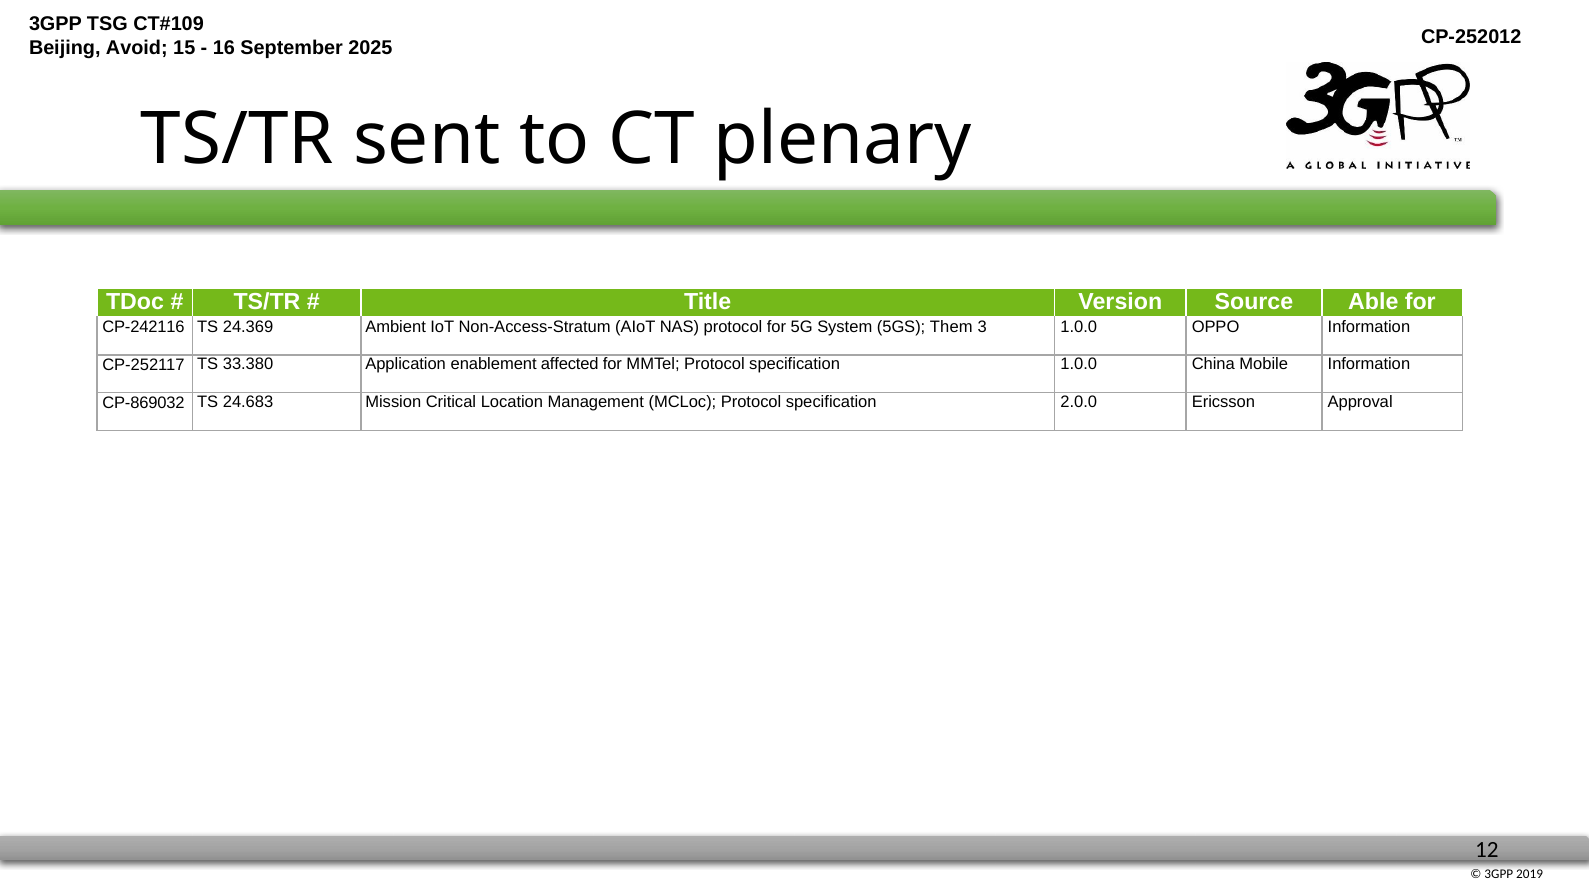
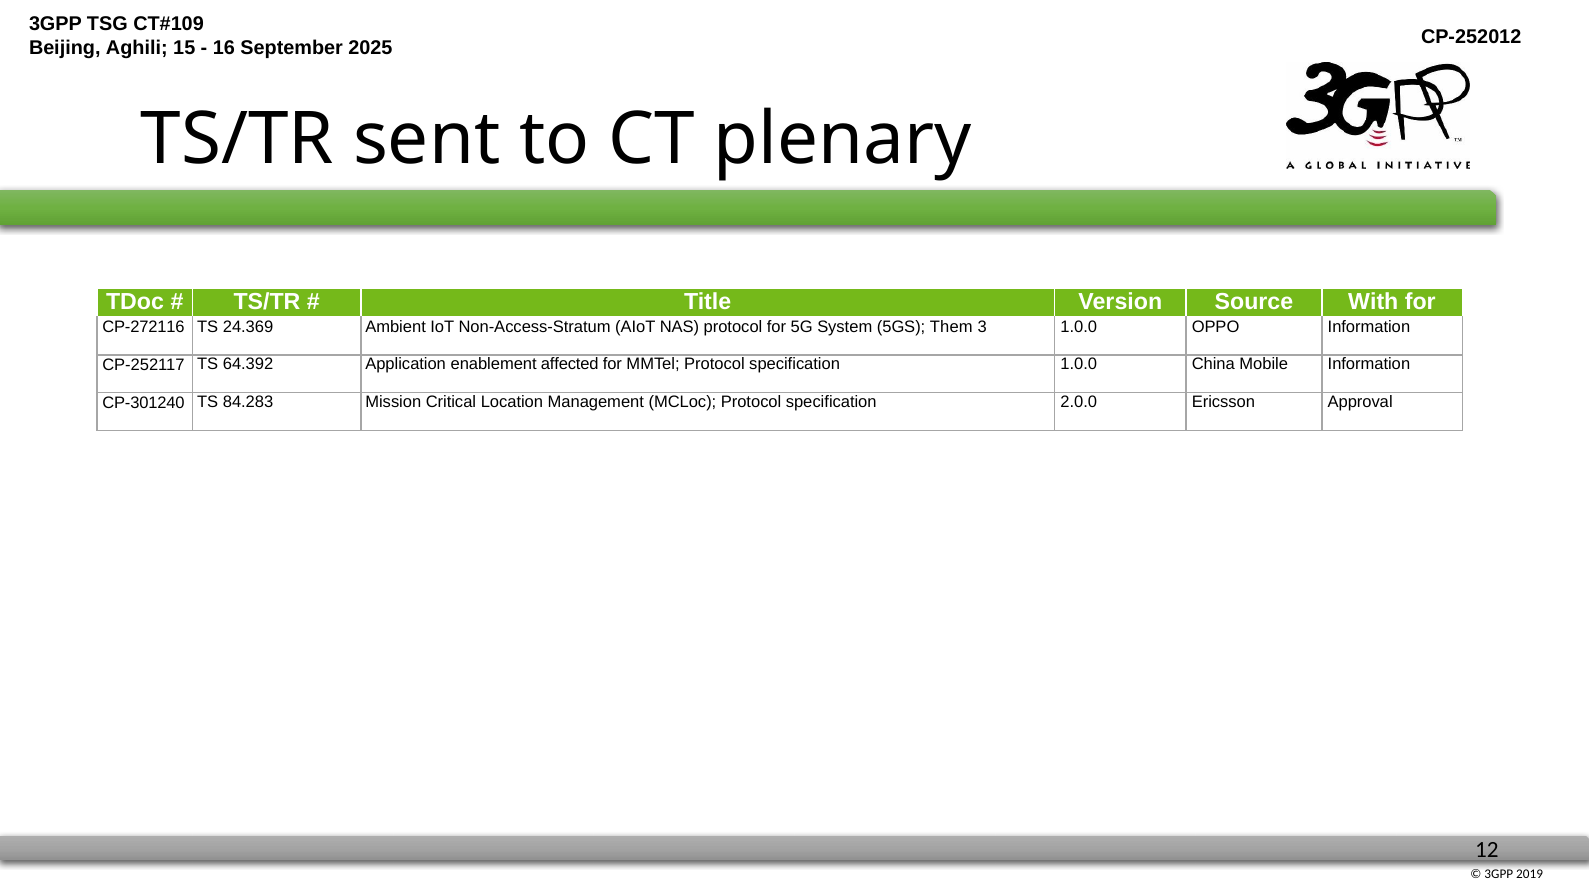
Avoid: Avoid -> Aghili (137, 48)
Able: Able -> With (1373, 302)
CP-242116: CP-242116 -> CP-272116 (143, 327)
33.380: 33.380 -> 64.392 (248, 364)
CP-869032: CP-869032 -> CP-301240 (143, 403)
24.683: 24.683 -> 84.283 (248, 402)
